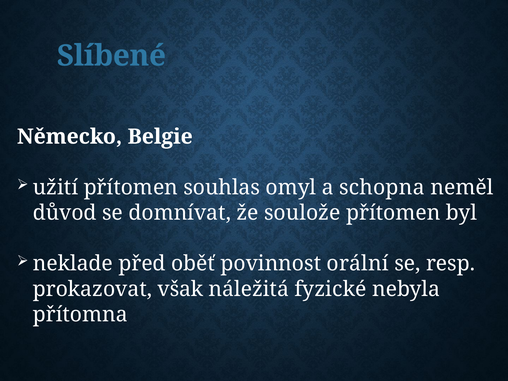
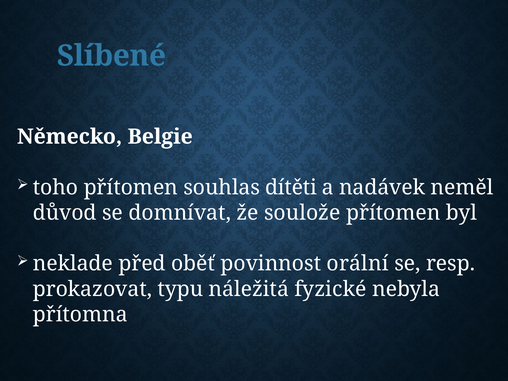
užití: užití -> toho (56, 187)
omyl: omyl -> dítěti (291, 187)
schopna: schopna -> nadávek (382, 187)
však: však -> typu (180, 289)
